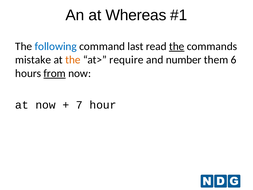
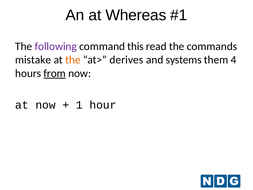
following colour: blue -> purple (56, 46)
last: last -> this (136, 46)
the underline: present -> none (177, 46)
require: require -> derives (126, 60)
number: number -> systems (184, 60)
6: 6 -> 4 (234, 60)
7: 7 -> 1 (79, 105)
